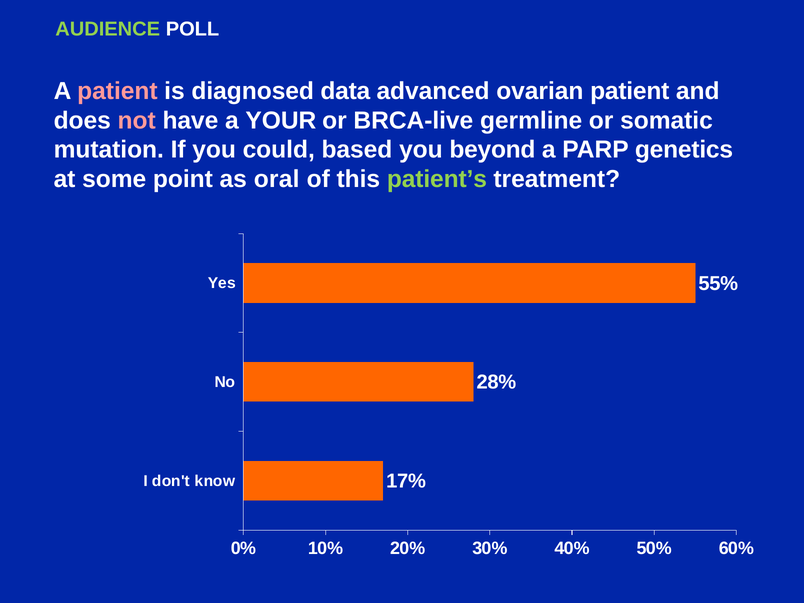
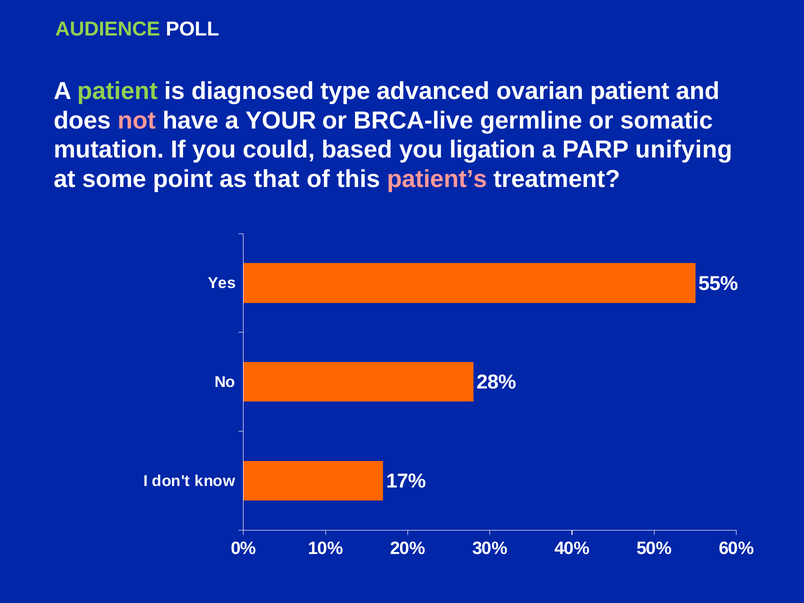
patient colour: pink -> light green (117, 91)
data: data -> type (345, 91)
beyond: beyond -> ligation (492, 150)
genetics: genetics -> unifying (684, 150)
oral: oral -> that (277, 179)
patient’s colour: light green -> pink (437, 179)
